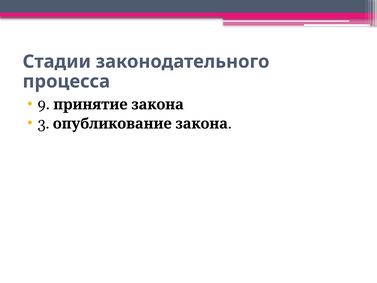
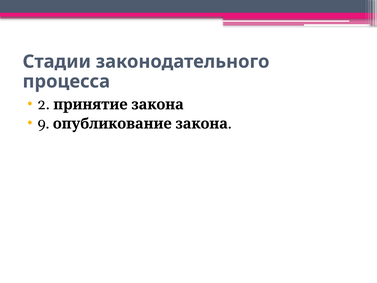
9: 9 -> 2 (44, 104)
3: 3 -> 9 (44, 124)
